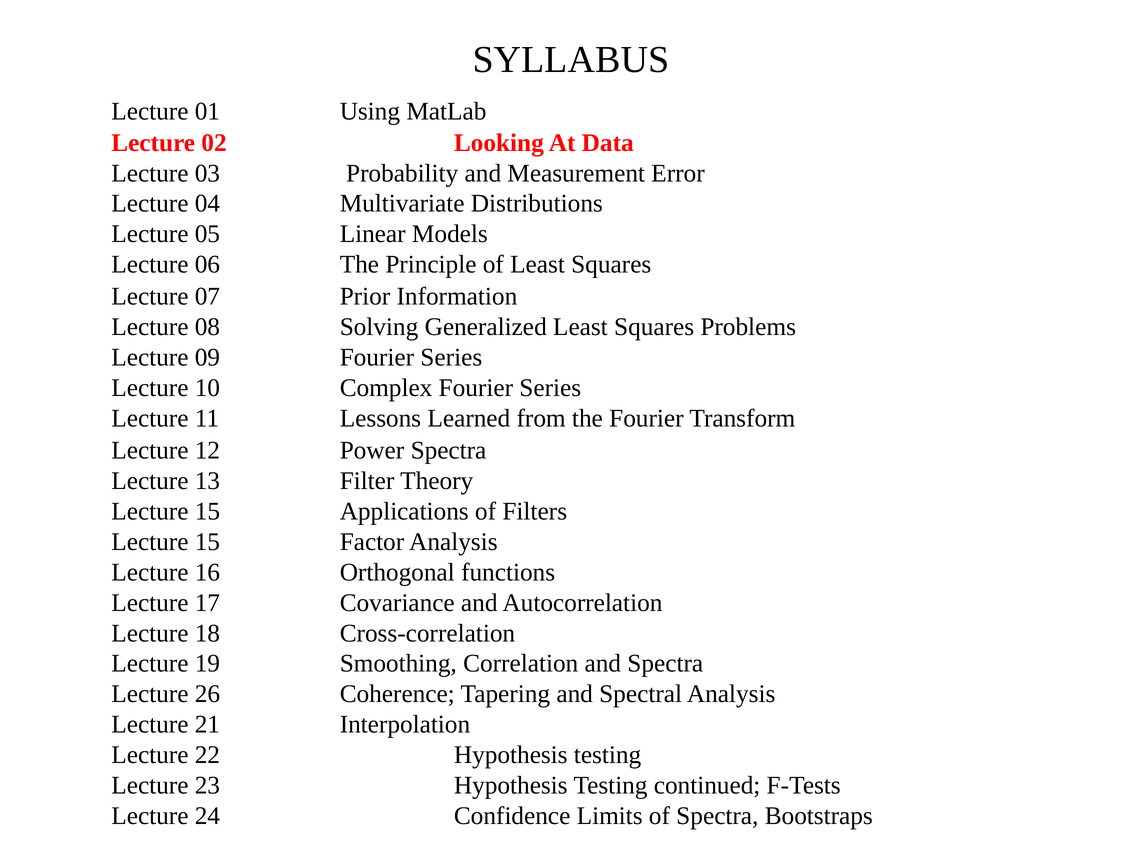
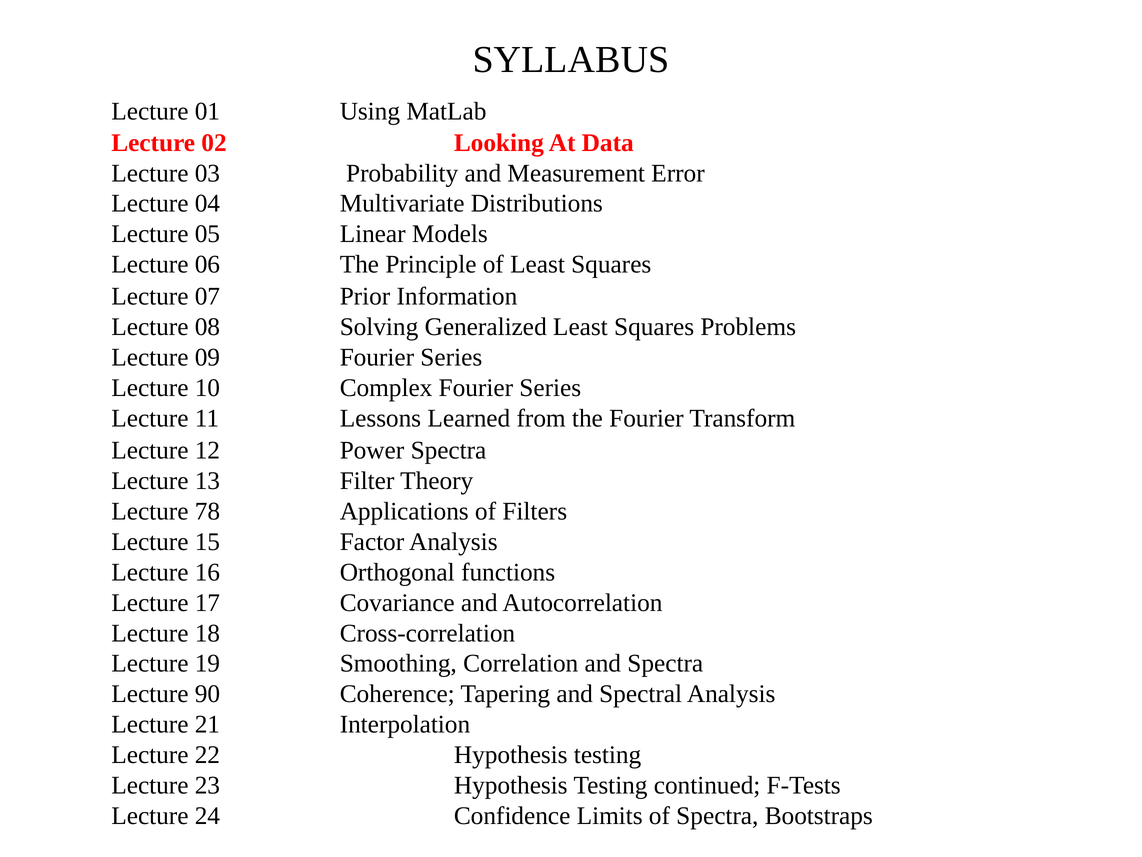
15: 15 -> 78 (207, 511)
26: 26 -> 90 (207, 694)
